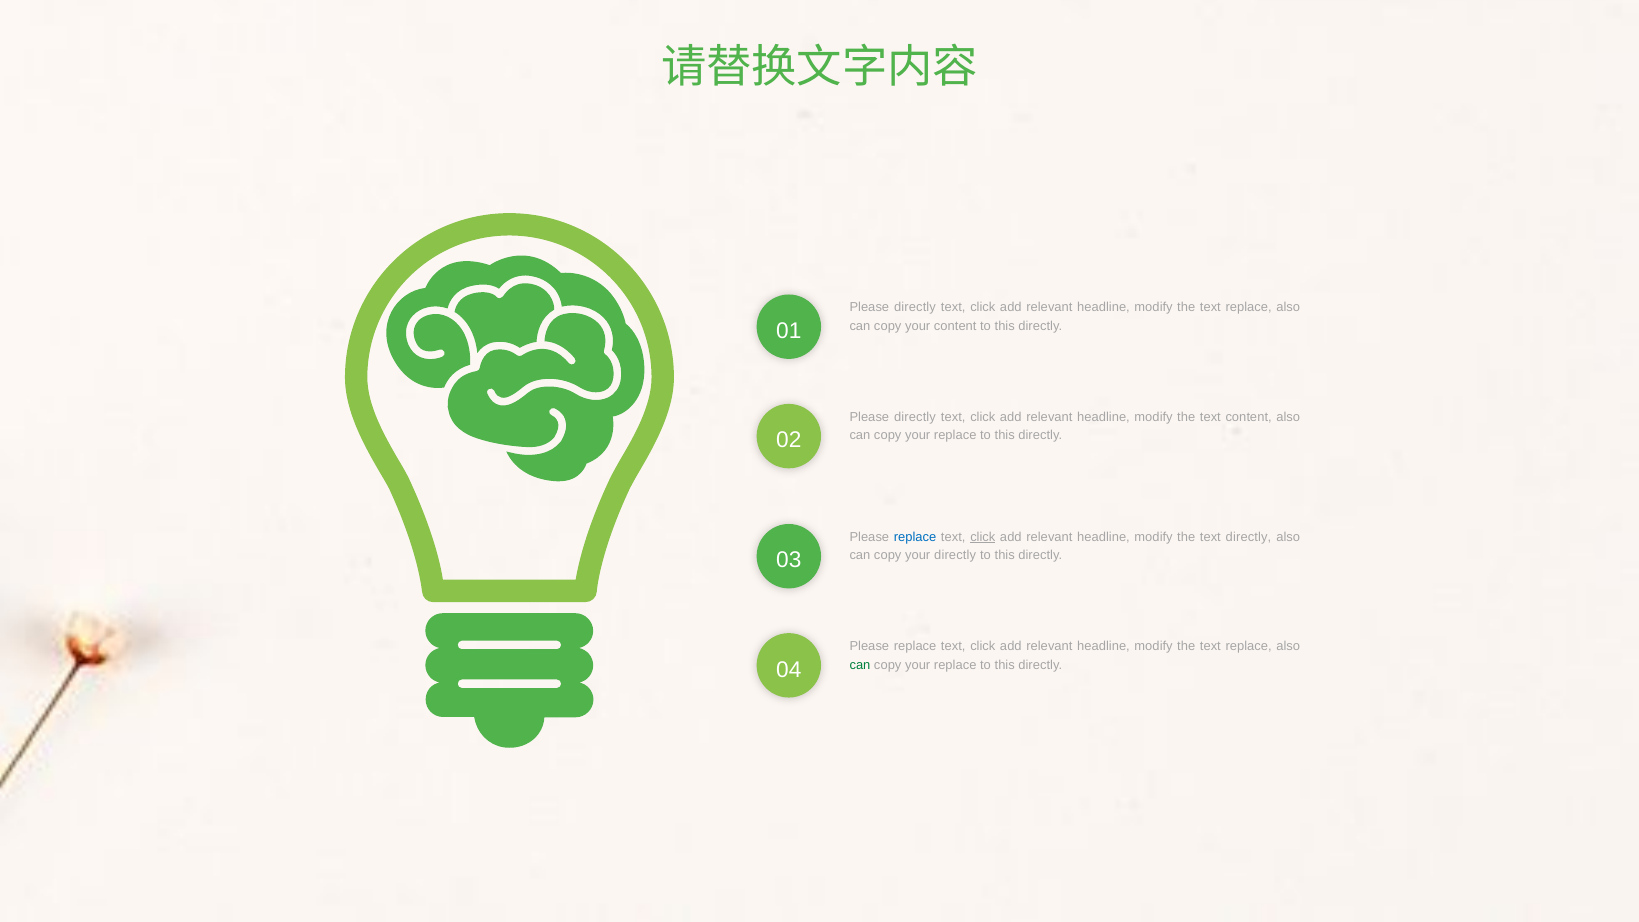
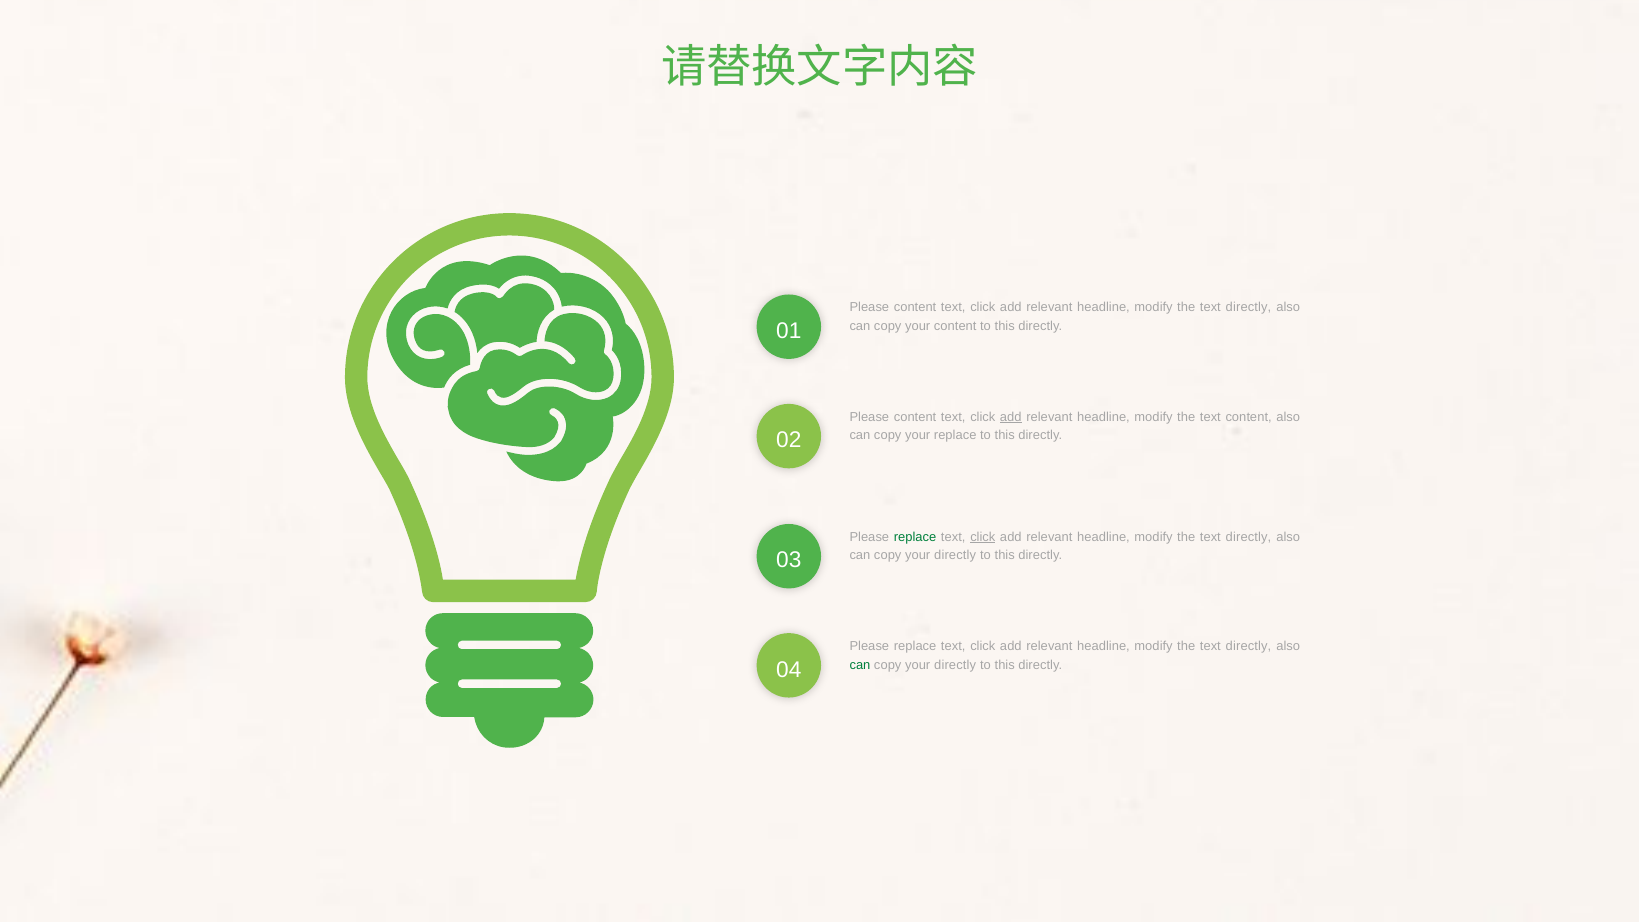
directly: directly -> content (915, 308)
replace: replace -> directly (1249, 308)
directly: directly -> content (915, 417)
add underline: none -> present (1011, 417)
replace colour: blue -> green (915, 537)
replace: replace -> directly (1249, 646)
replace: replace -> directly (955, 665)
